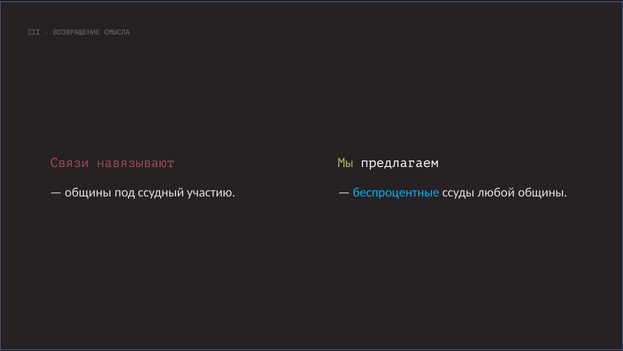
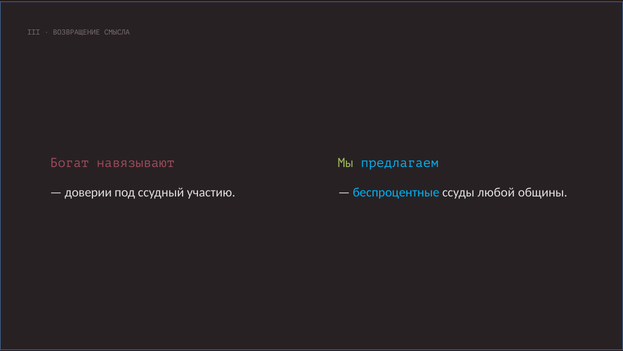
Связи: Связи -> Богат (70, 163)
предлагаем colour: white -> light blue (400, 163)
общины: общины -> доверии (88, 192)
